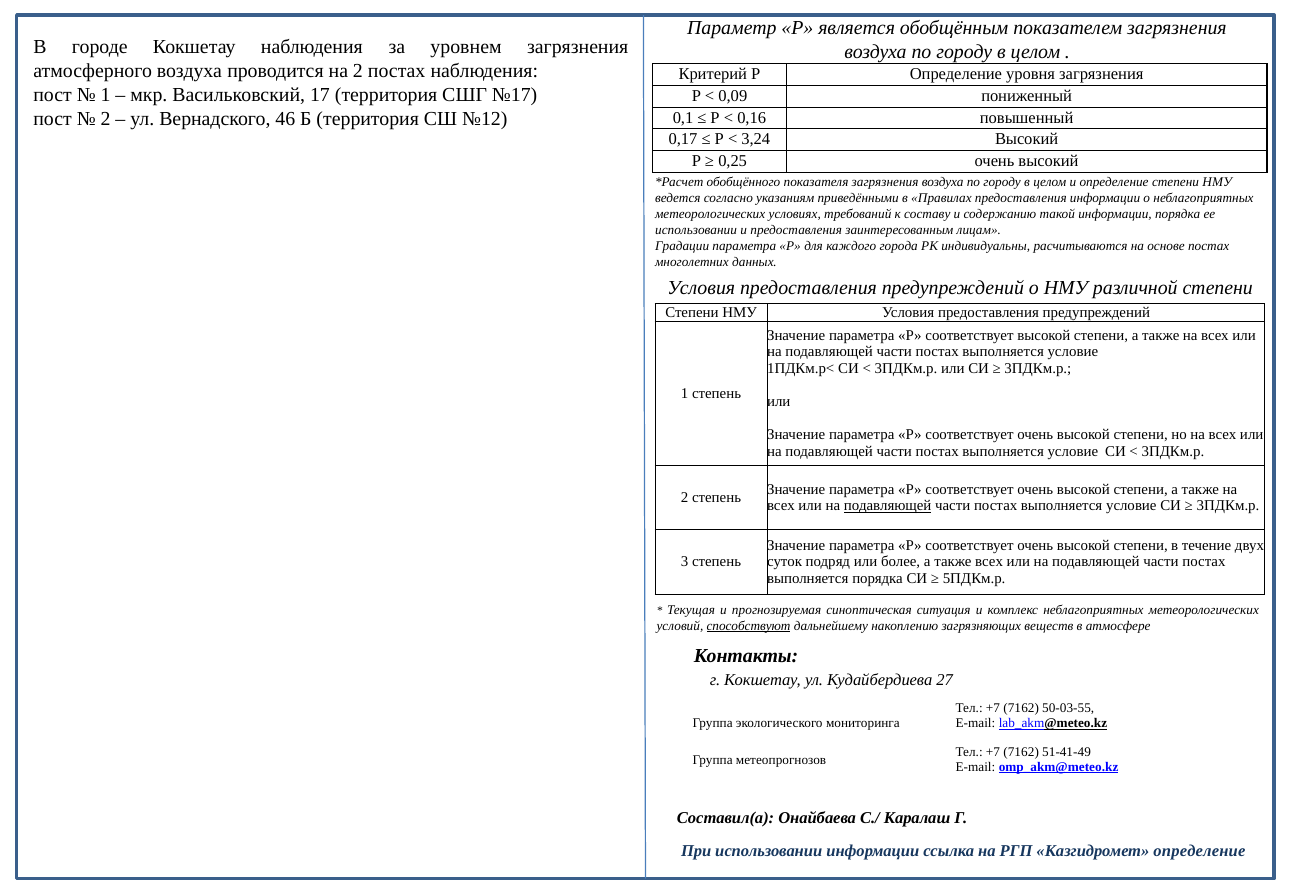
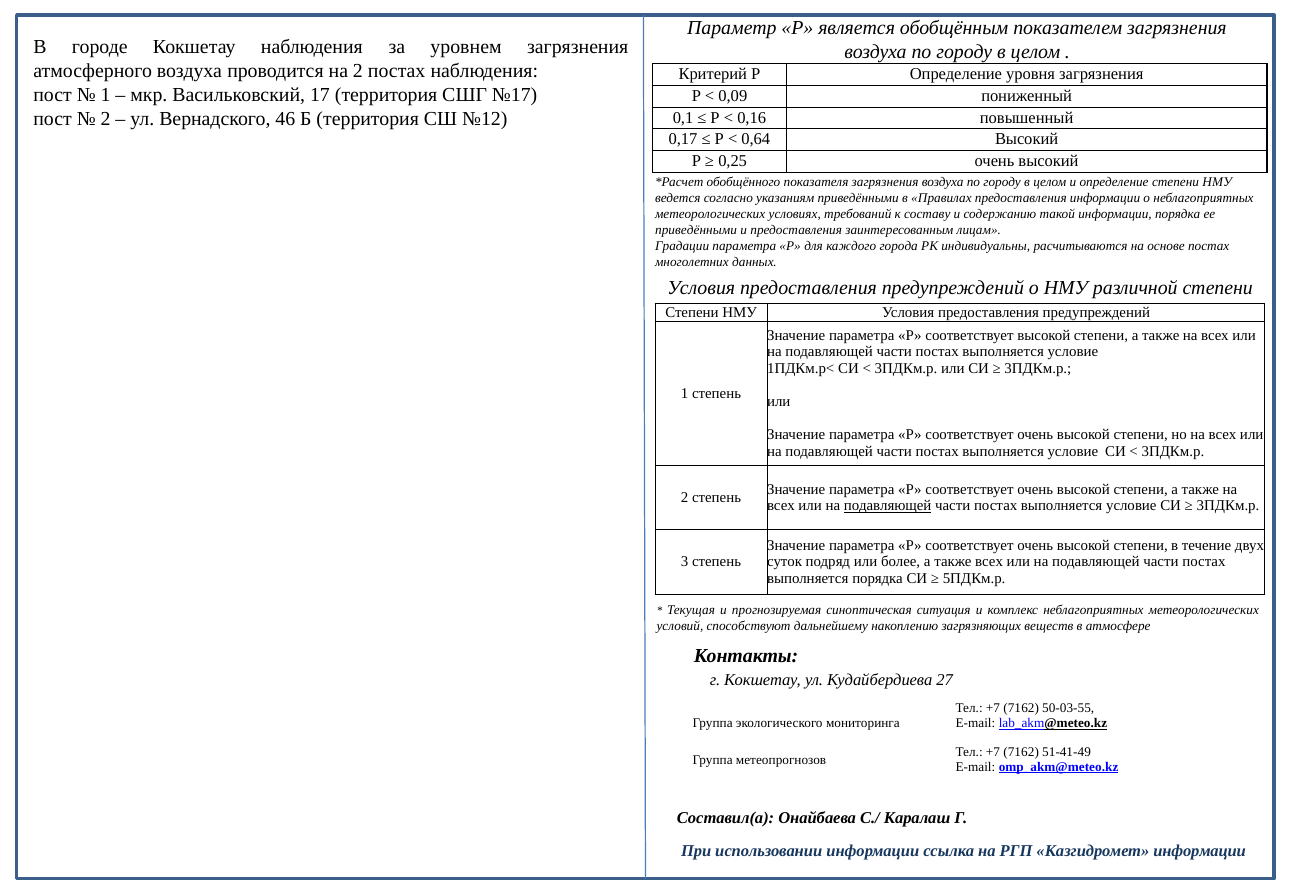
3,24: 3,24 -> 0,64 (756, 139)
использовании: использовании -> приведёнными (696, 230)
способствуют underline: present -> none (749, 626)
Казгидромет определение: определение -> информации (1200, 851)
